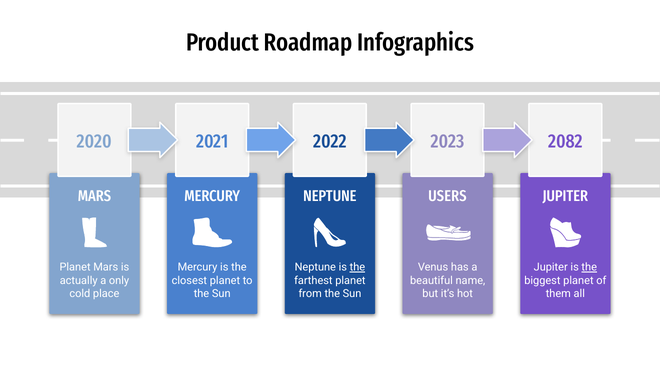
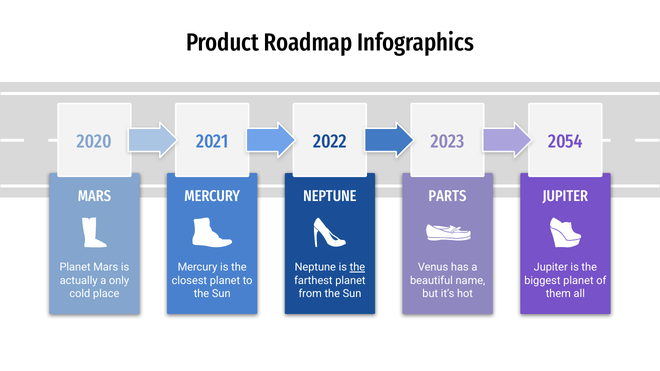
2082: 2082 -> 2054 (565, 141)
USERS: USERS -> PARTS (447, 196)
the underline: present -> none (589, 268)
